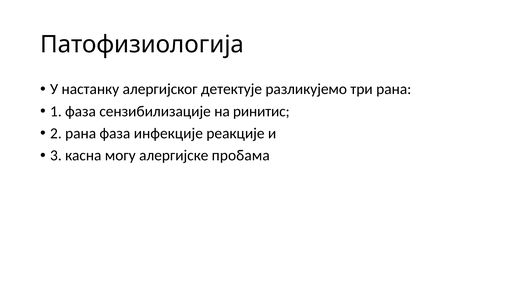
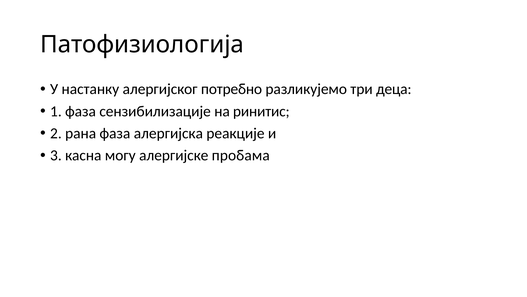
детектује: детектује -> потребно (232, 89)
три рана: рана -> деца (394, 89)
инфекције: инфекције -> алергијска (168, 133)
